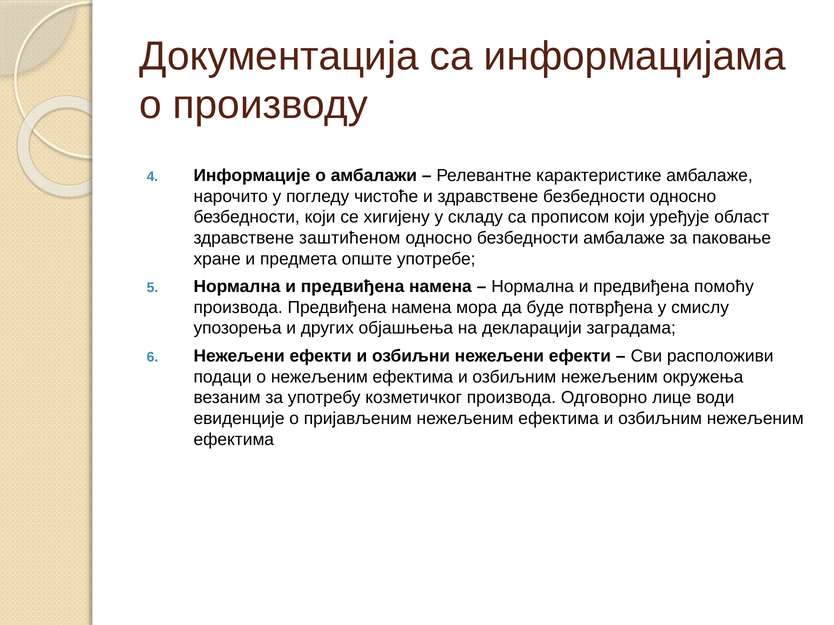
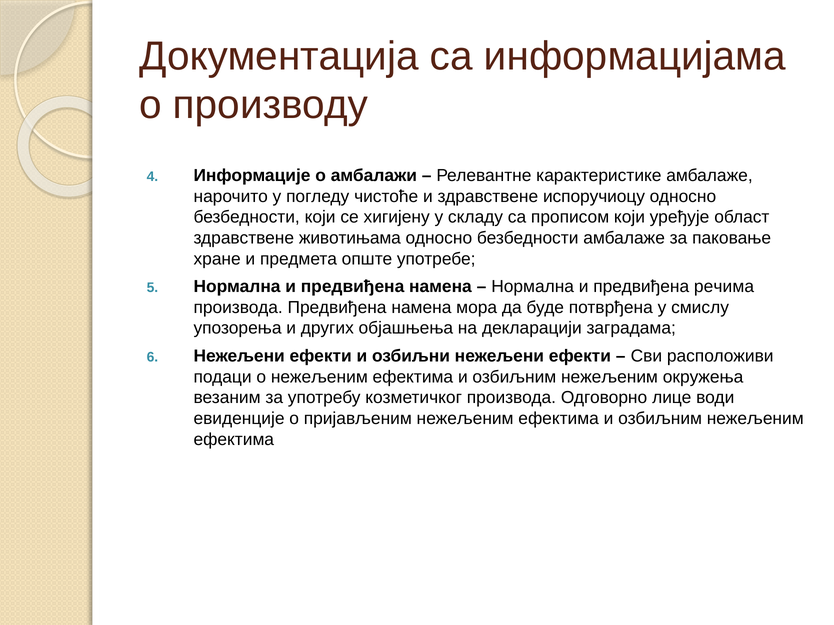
здравствене безбедности: безбедности -> испоручиоцу (594, 196)
заштићеном: заштићеном -> животињама (350, 238)
помоћу: помоћу -> речима (724, 287)
